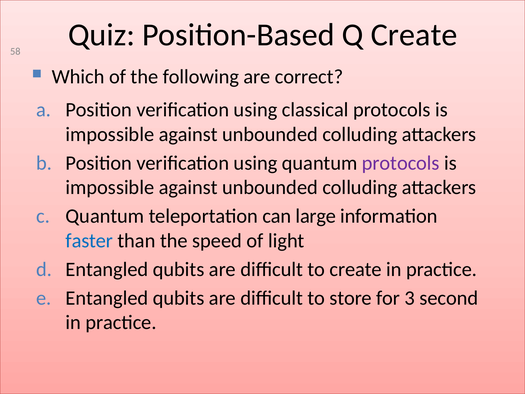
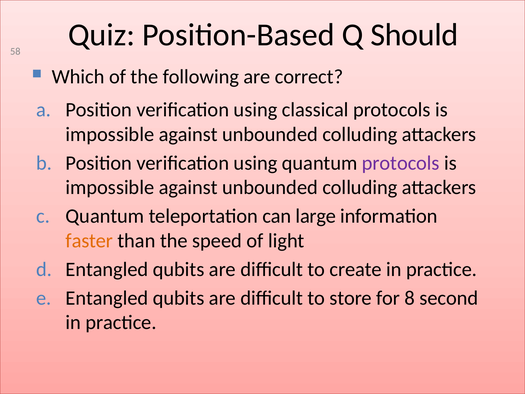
Q Create: Create -> Should (414, 35)
faster colour: blue -> orange (89, 241)
3: 3 -> 8 (410, 298)
